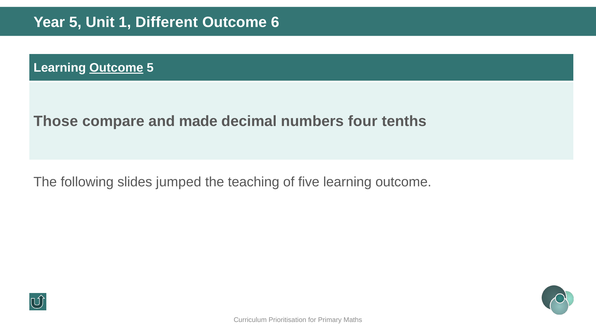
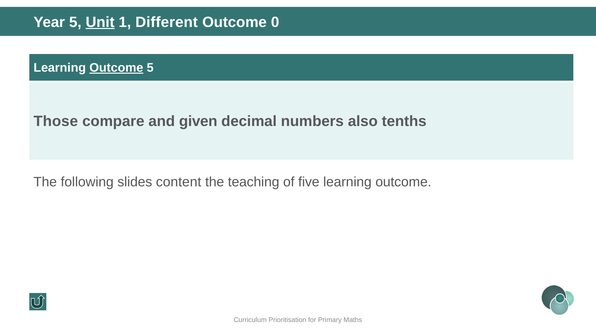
Unit underline: none -> present (100, 22)
6: 6 -> 0 (275, 22)
made: made -> given (198, 121)
four: four -> also (363, 121)
jumped: jumped -> content (179, 182)
